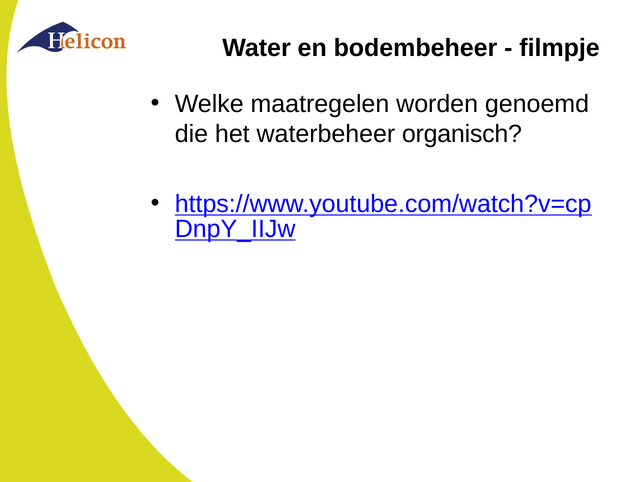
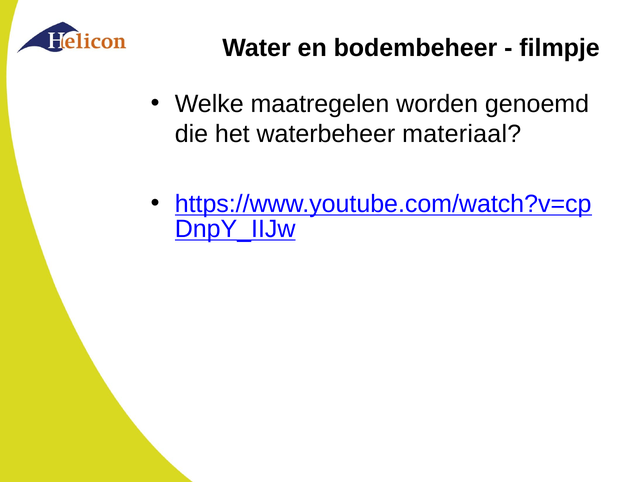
organisch: organisch -> materiaal (462, 134)
